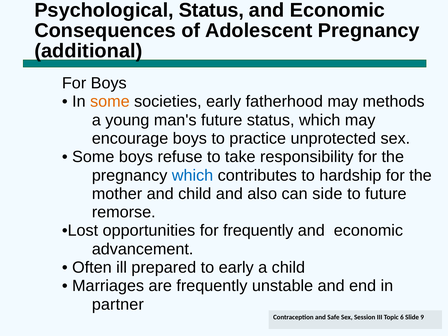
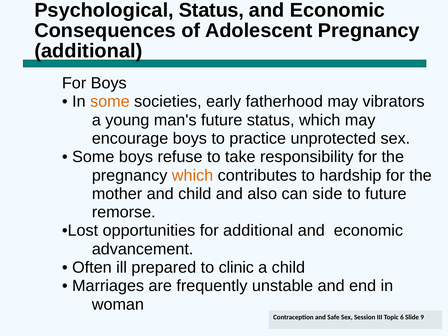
methods: methods -> vibrators (394, 102)
which colour: blue -> orange (193, 175)
for frequently: frequently -> additional (258, 231)
to early: early -> clinic (236, 268)
partner: partner -> woman (118, 304)
